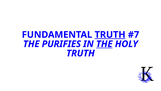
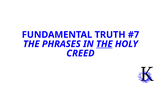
TRUTH underline: present -> none (110, 35)
PURIFIES: PURIFIES -> PHRASES (61, 44)
TRUTH: TRUTH -> CREED (80, 53)
